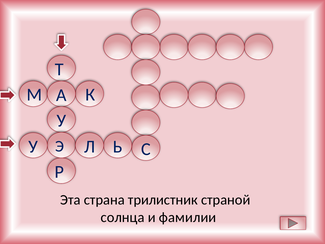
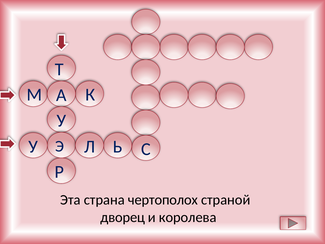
трилистник: трилистник -> чертополох (163, 200)
солнца: солнца -> дворец (123, 217)
фамилии: фамилии -> королева (188, 217)
